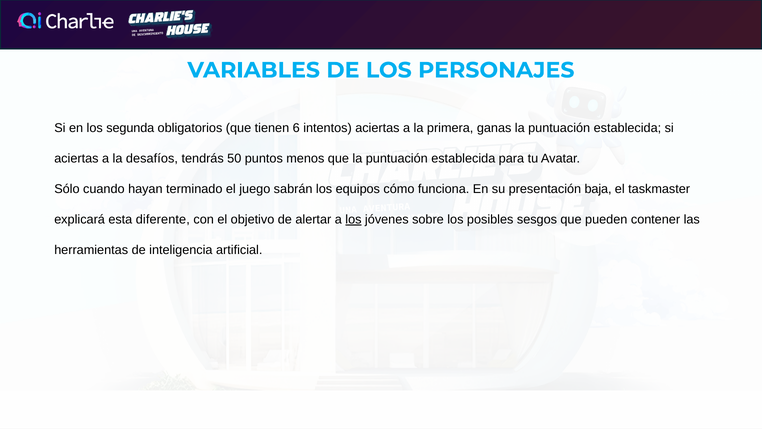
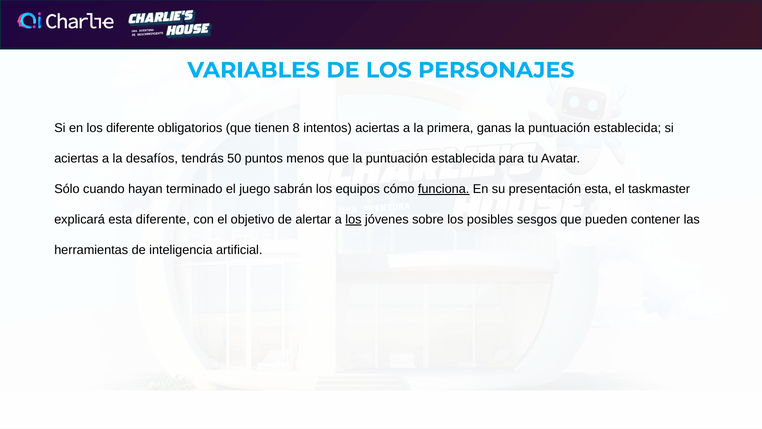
los segunda: segunda -> diferente (130, 128)
6: 6 -> 8 (296, 128)
funciona underline: none -> present (444, 189)
presentación baja: baja -> esta (598, 189)
